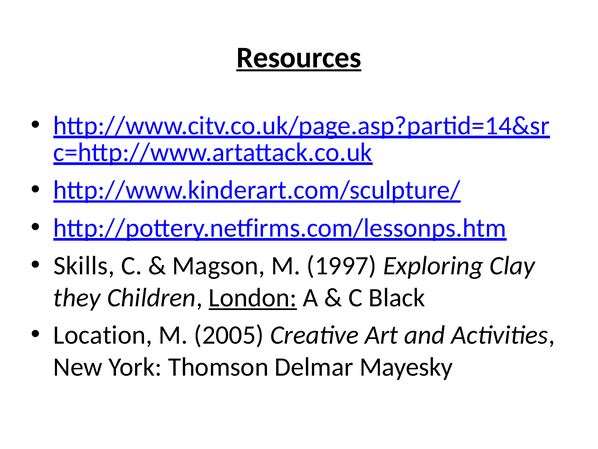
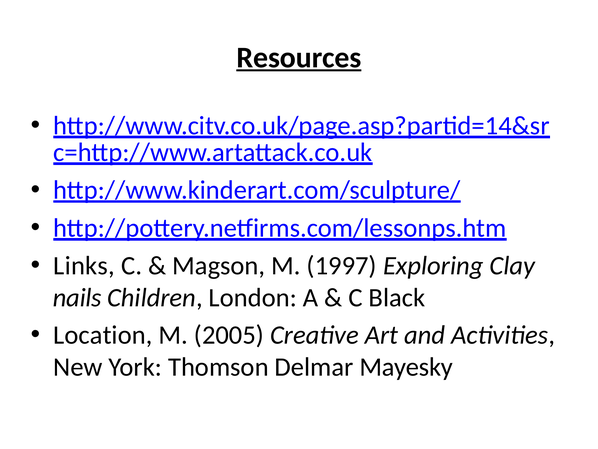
Skills: Skills -> Links (84, 266)
they: they -> nails (77, 297)
London underline: present -> none (253, 297)
